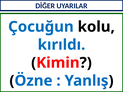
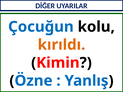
kırıldı colour: blue -> orange (61, 45)
